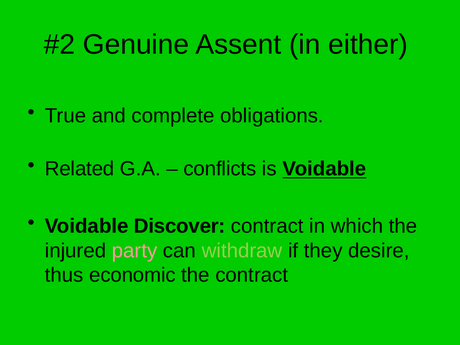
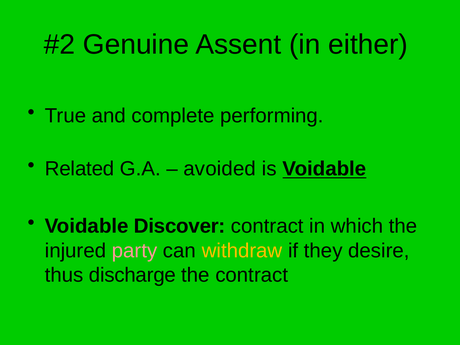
obligations: obligations -> performing (272, 116)
conflicts: conflicts -> avoided (220, 169)
withdraw colour: light green -> yellow (242, 251)
economic: economic -> discharge (132, 275)
